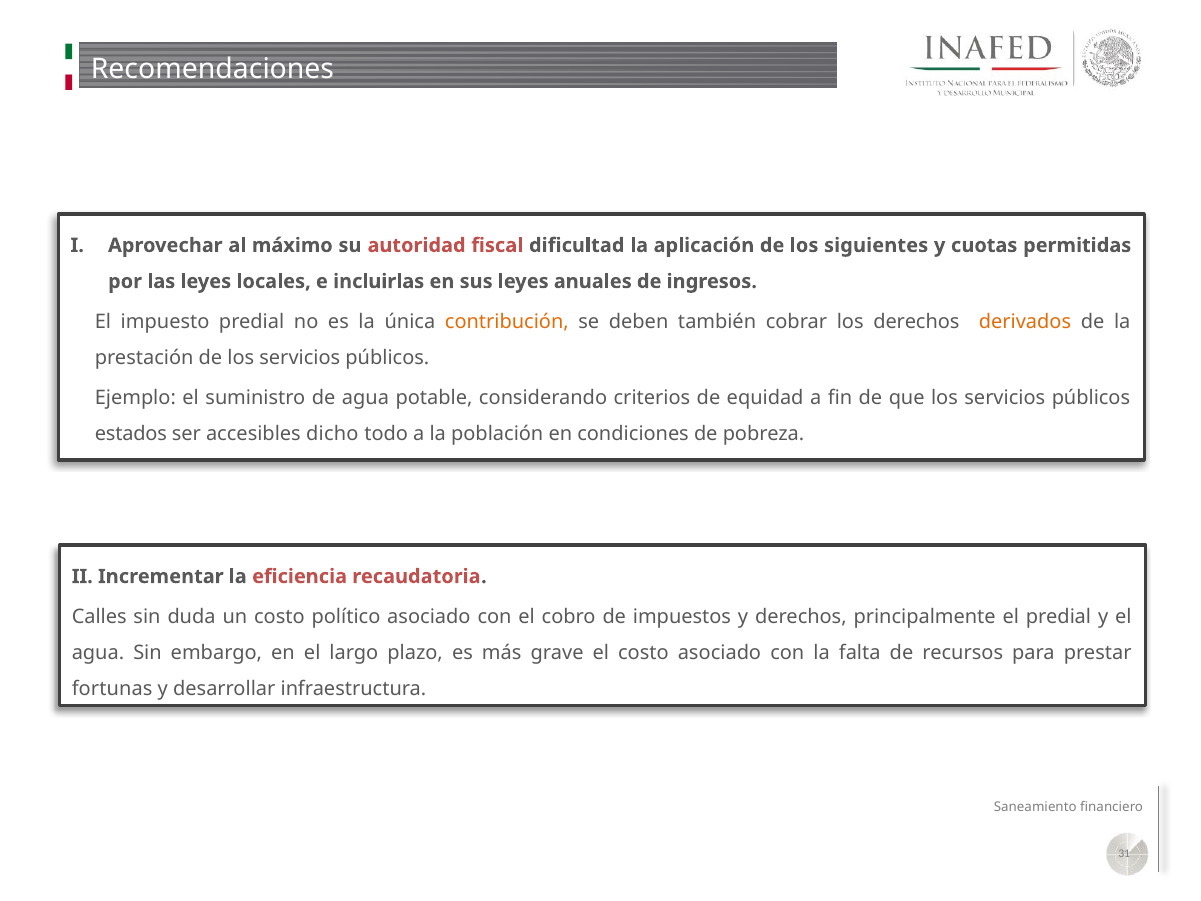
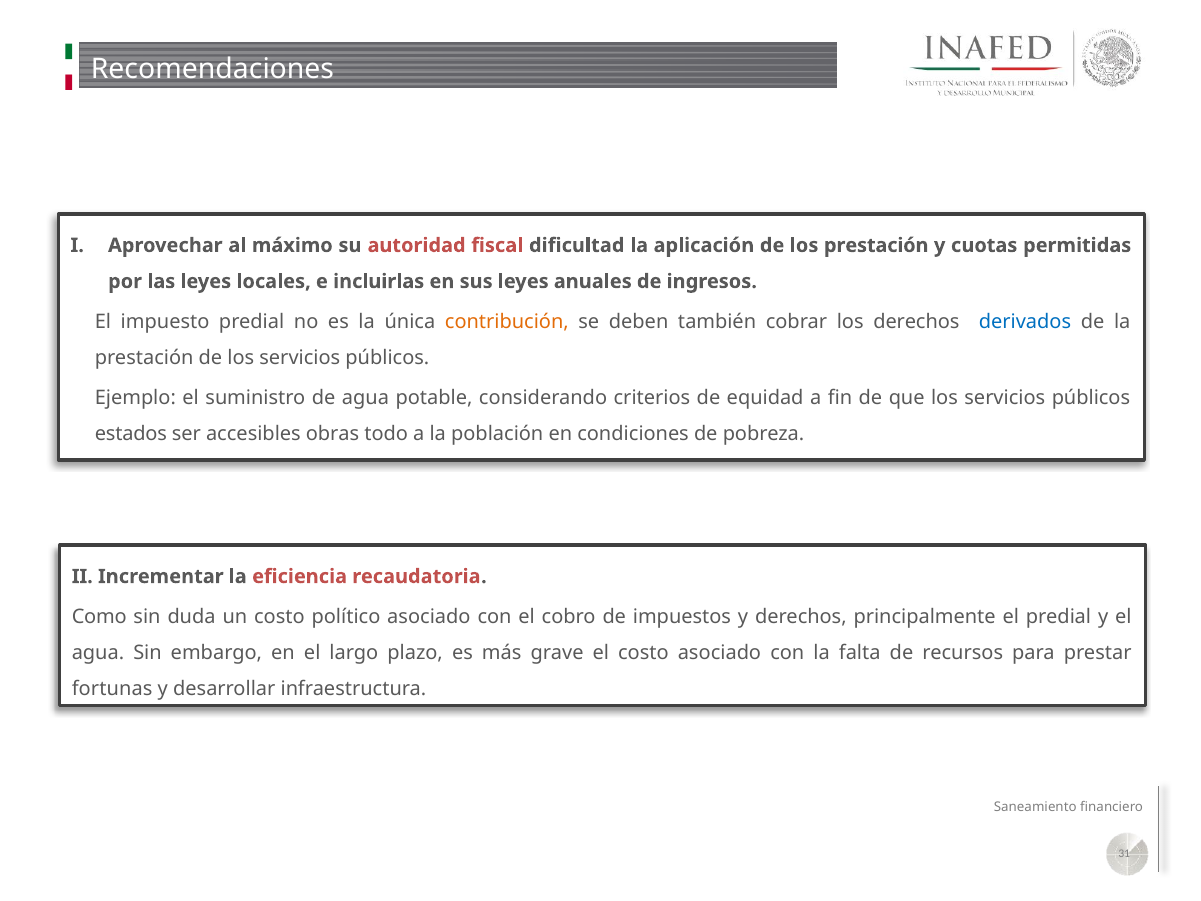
los siguientes: siguientes -> prestación (876, 245)
derivados colour: orange -> blue (1025, 321)
dicho: dicho -> obras (333, 434)
Calles: Calles -> Como (99, 616)
